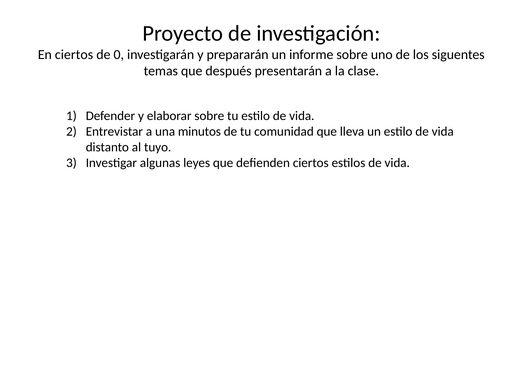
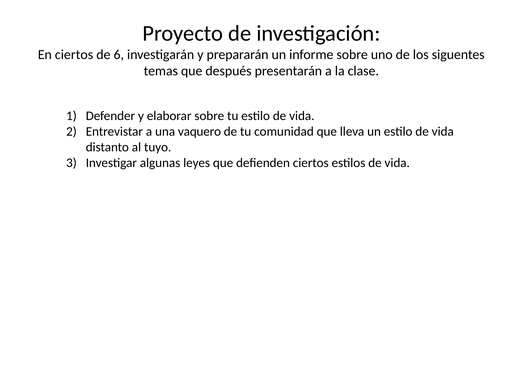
0: 0 -> 6 (119, 55)
minutos: minutos -> vaquero (199, 132)
